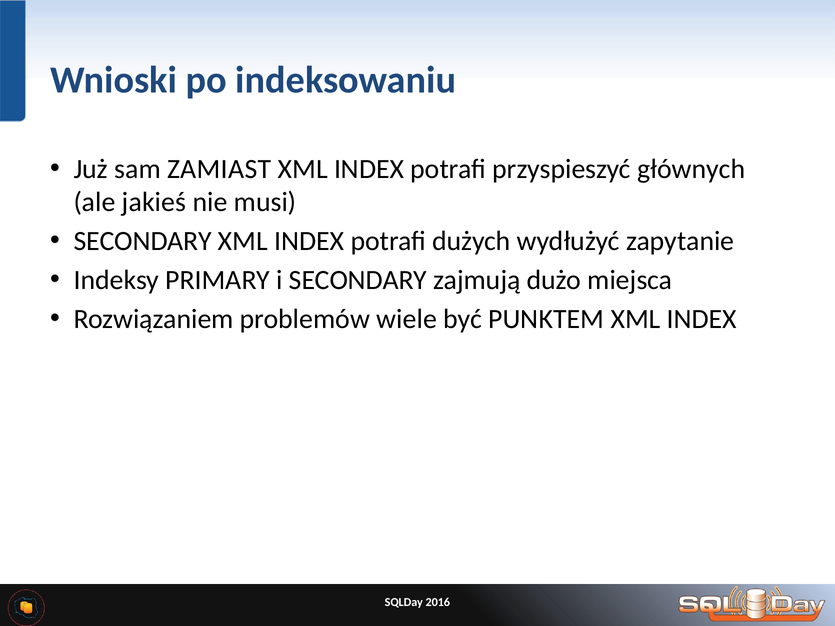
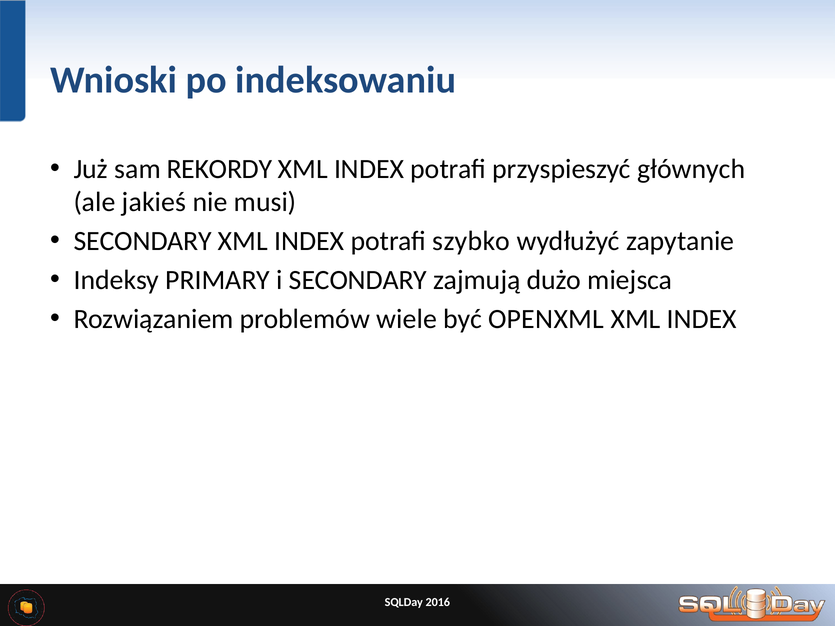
ZAMIAST: ZAMIAST -> REKORDY (219, 169)
dużych: dużych -> szybko (471, 241)
PUNKTEM: PUNKTEM -> OPENXML (546, 319)
